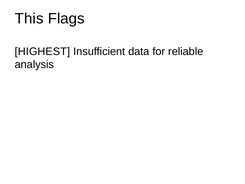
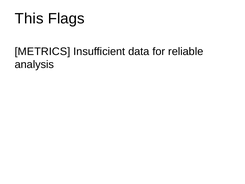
HIGHEST: HIGHEST -> METRICS (42, 51)
